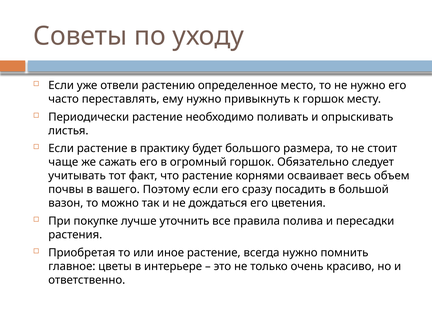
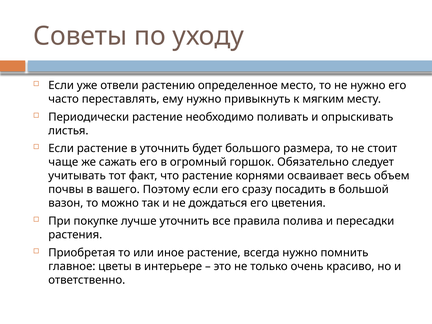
к горшок: горшок -> мягким (323, 99)
в практику: практику -> уточнить (165, 148)
